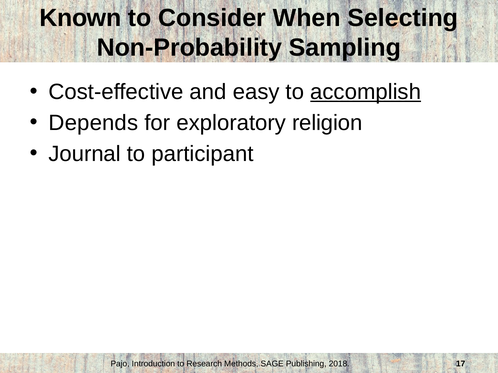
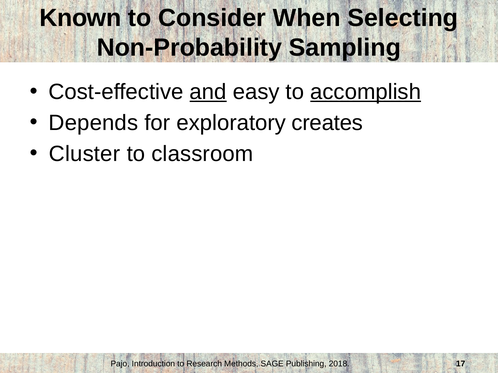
and underline: none -> present (208, 92)
religion: religion -> creates (327, 123)
Journal: Journal -> Cluster (85, 154)
participant: participant -> classroom (202, 154)
